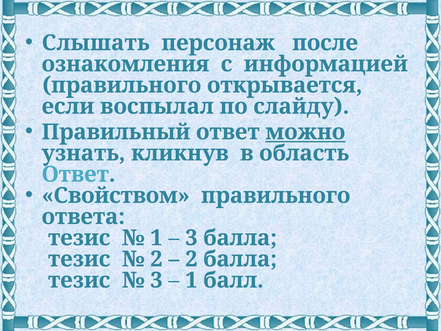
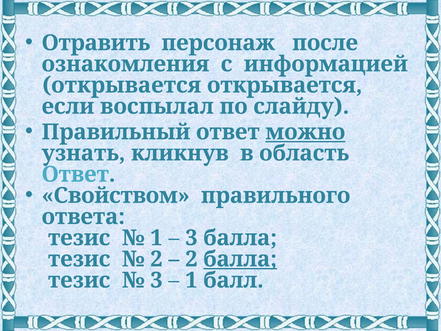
Слышать: Слышать -> Отравить (96, 43)
правильного: правильного -> открывается (122, 85)
балла underline: none -> present (240, 259)
